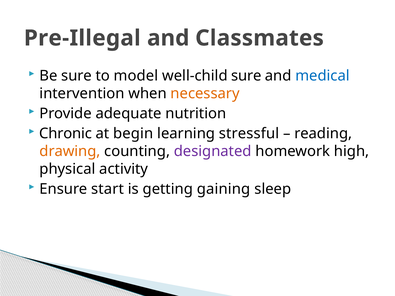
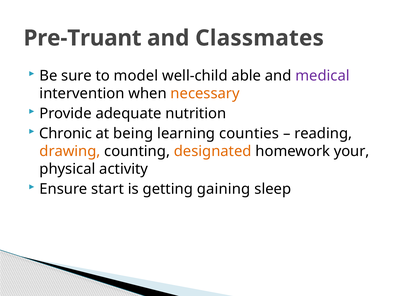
Pre-Illegal: Pre-Illegal -> Pre-Truant (83, 38)
well-child sure: sure -> able (246, 76)
medical colour: blue -> purple (323, 76)
begin: begin -> being (133, 134)
stressful: stressful -> counties (249, 134)
designated colour: purple -> orange (213, 151)
high: high -> your (352, 151)
